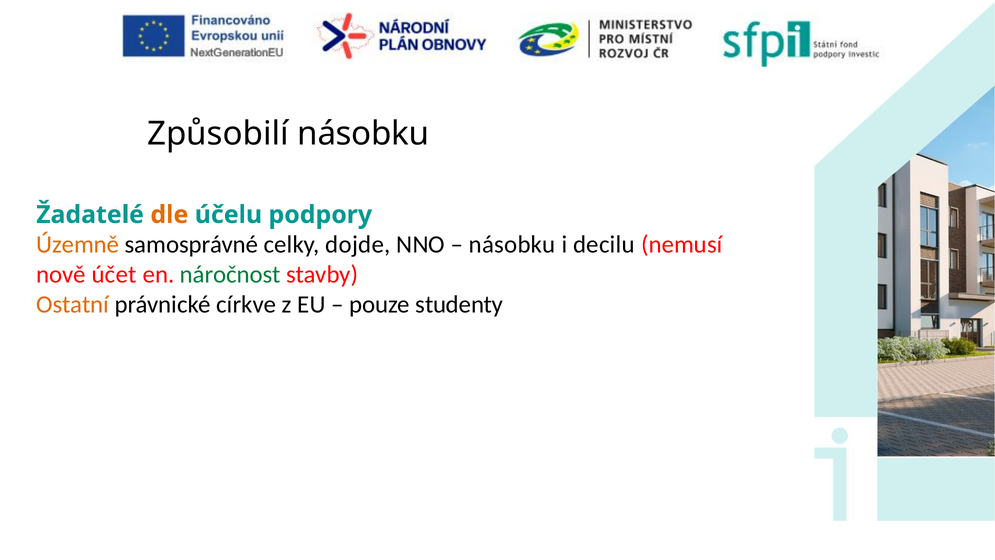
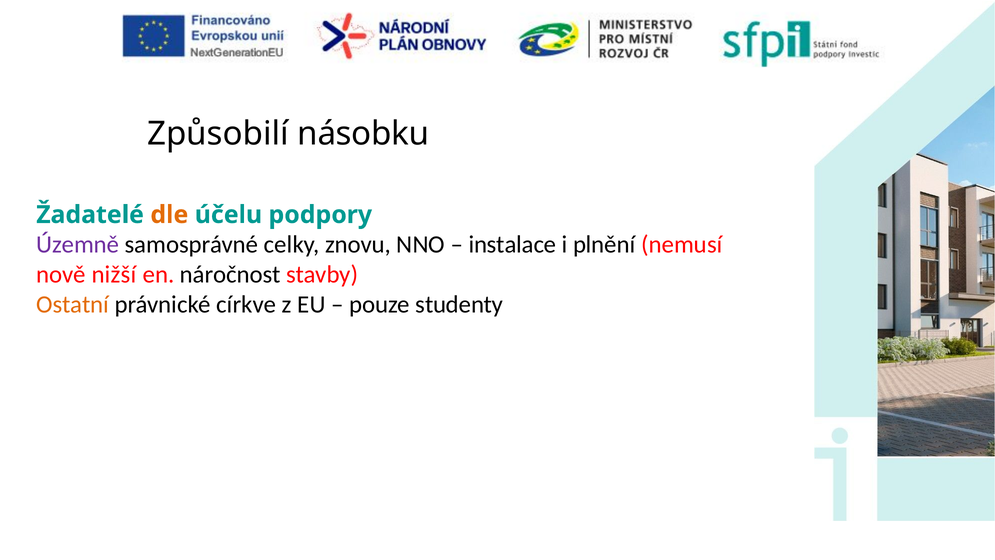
Územně colour: orange -> purple (78, 245)
dojde: dojde -> znovu (358, 245)
násobku: násobku -> instalace (512, 245)
decilu: decilu -> plnění (604, 245)
účet: účet -> nižší (114, 274)
náročnost colour: green -> black (230, 274)
